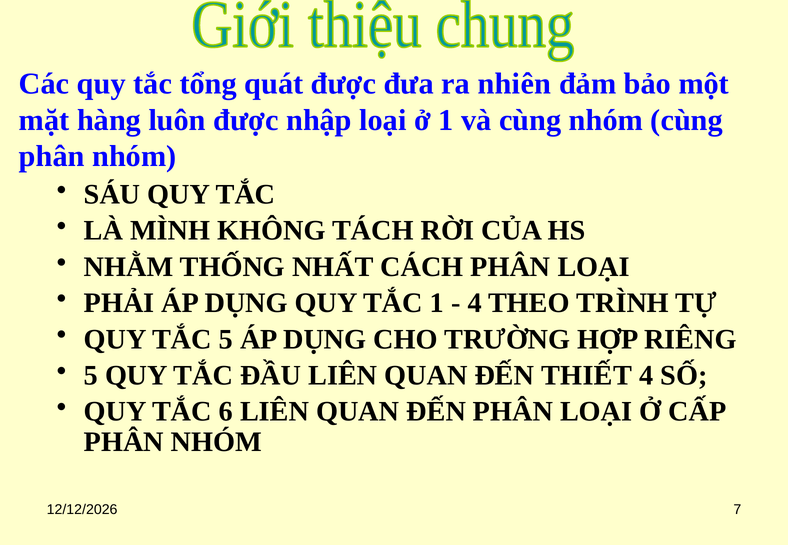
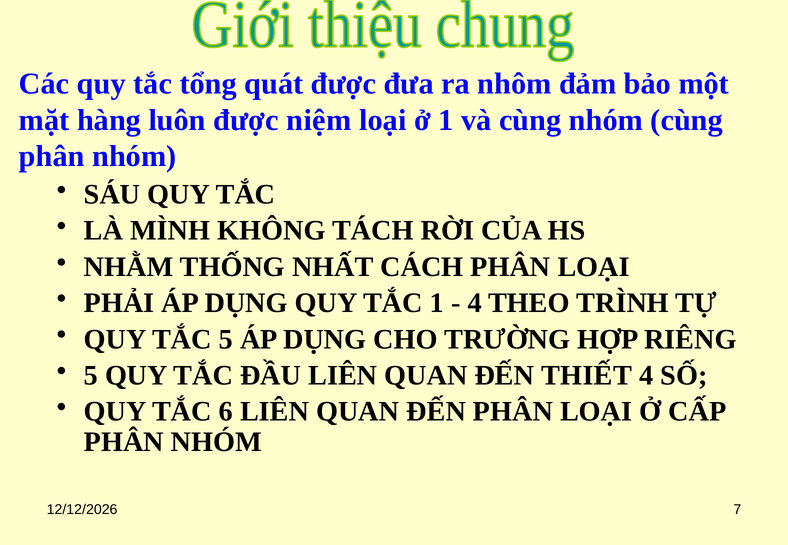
nhiên: nhiên -> nhôm (514, 84)
nhập: nhập -> niệm (319, 120)
